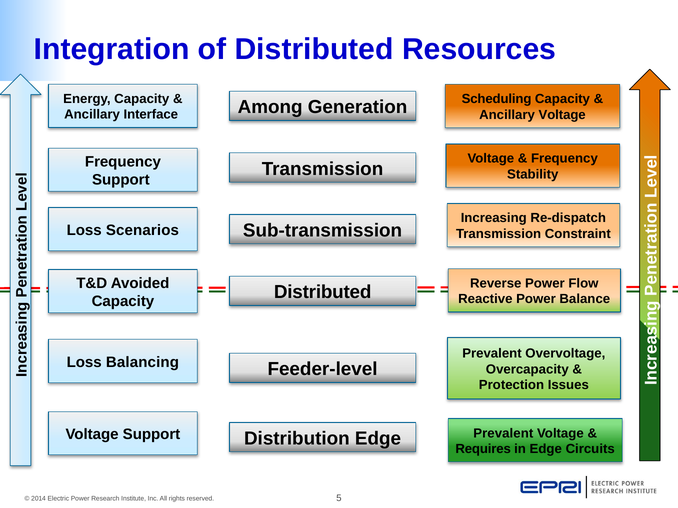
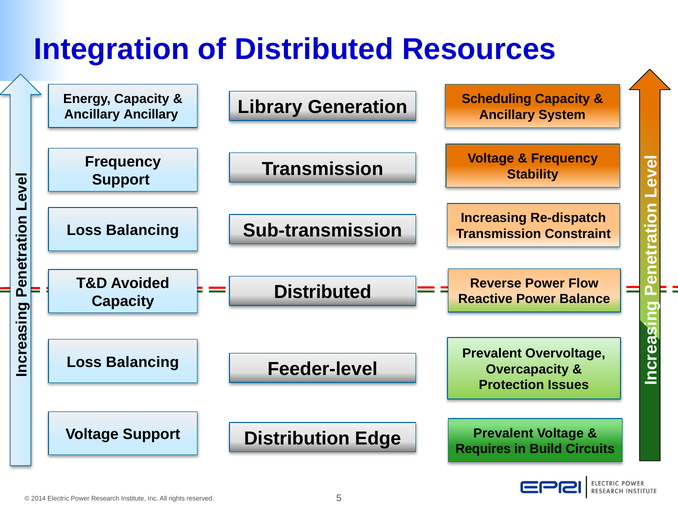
Among: Among -> Library (270, 107)
Ancillary Interface: Interface -> Ancillary (151, 115)
Ancillary Voltage: Voltage -> System (562, 115)
Scenarios: Scenarios -> Balancing (142, 230)
in Edge: Edge -> Build (546, 449)
